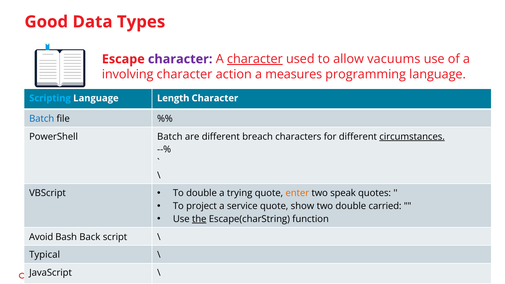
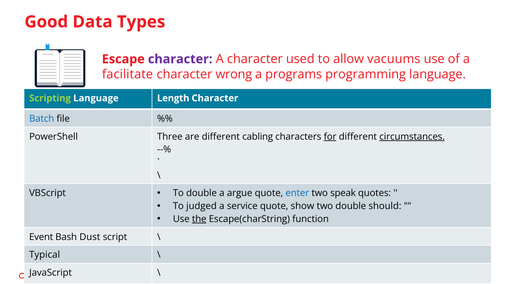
character underline: present -> none (255, 59)
involving: involving -> facilitate (128, 74)
action: action -> wrong (234, 74)
measures: measures -> programs (294, 74)
Scripting colour: light blue -> light green (50, 98)
PowerShell Batch: Batch -> Three (170, 137)
breach: breach -> cabling (258, 137)
for underline: none -> present (330, 137)
trying: trying -> argue (240, 193)
enter colour: orange -> blue (297, 193)
project: project -> judged (201, 206)
carried: carried -> should (385, 206)
Avoid: Avoid -> Event (41, 237)
Back: Back -> Dust (90, 237)
